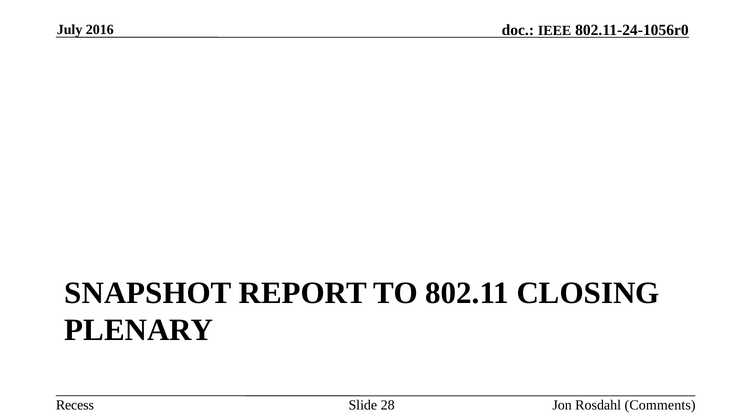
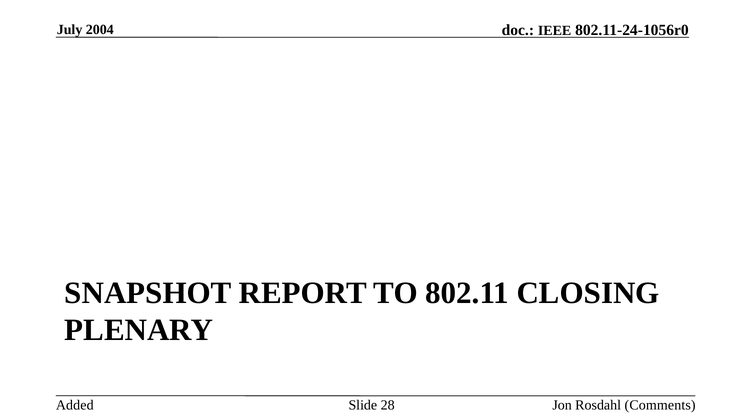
2016: 2016 -> 2004 (100, 30)
Recess: Recess -> Added (75, 405)
